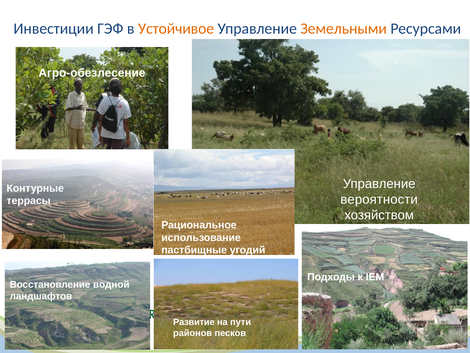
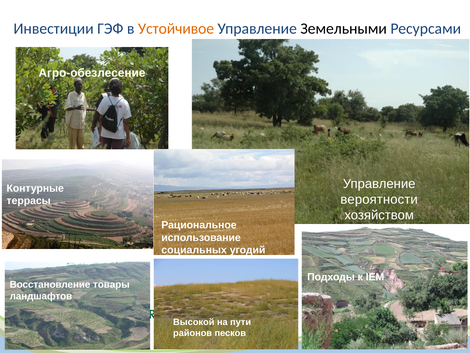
Земельными colour: orange -> black (344, 29)
пастбищные: пастбищные -> социальных (194, 250)
водной: водной -> товары (111, 284)
Развитие: Развитие -> Высокой (194, 322)
